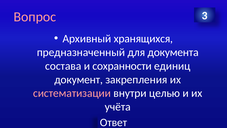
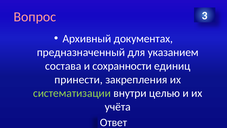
хранящихся: хранящихся -> документах (143, 39)
документа: документа -> указанием (173, 52)
документ: документ -> принести (79, 79)
систематизации colour: pink -> light green (72, 93)
